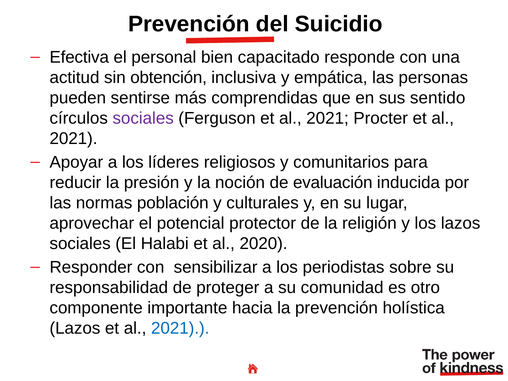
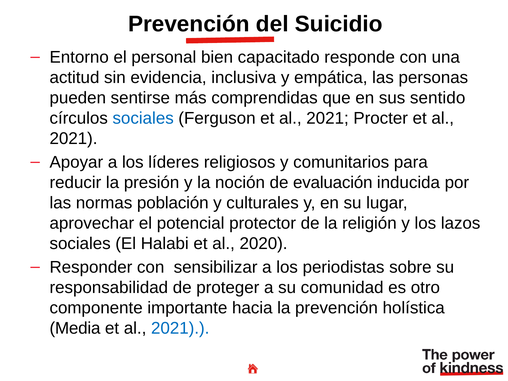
Efectiva: Efectiva -> Entorno (79, 57)
obtención: obtención -> evidencia (169, 78)
sociales colour: purple -> blue (143, 118)
Lazos: Lazos -> Media (75, 328)
